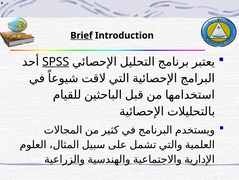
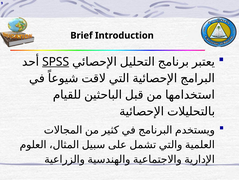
Brief underline: present -> none (81, 35)
